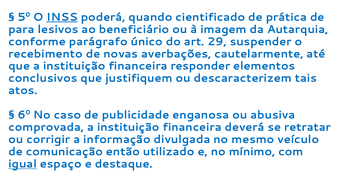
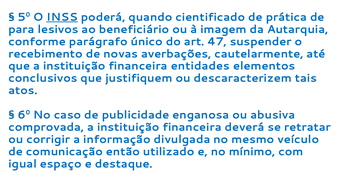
29: 29 -> 47 (217, 41)
responder: responder -> entidades (200, 66)
igual underline: present -> none (23, 164)
